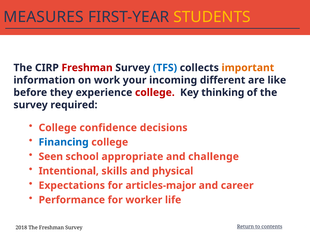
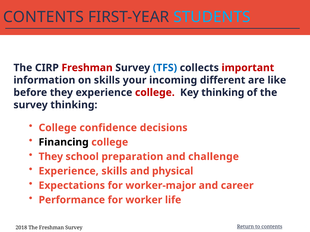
MEASURES: MEASURES -> CONTENTS (43, 17)
STUDENTS colour: yellow -> light blue (212, 17)
important colour: orange -> red (248, 68)
on work: work -> skills (107, 80)
survey required: required -> thinking (74, 105)
Financing colour: blue -> black (64, 142)
Seen: Seen -> They (51, 157)
appropriate: appropriate -> preparation (132, 157)
Intentional: Intentional -> Experience (69, 171)
articles-major: articles-major -> worker-major (161, 186)
